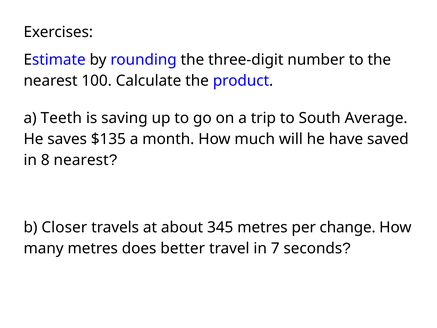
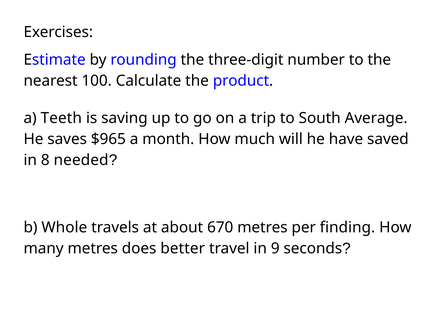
$135: $135 -> $965 (108, 139)
8 nearest: nearest -> needed (81, 160)
Closer: Closer -> Whole (64, 227)
345: 345 -> 670 (220, 227)
change: change -> finding (347, 227)
7: 7 -> 9 (275, 248)
